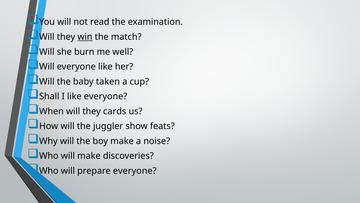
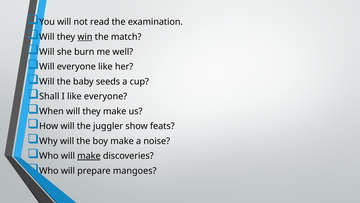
taken: taken -> seeds (108, 81)
they cards: cards -> make (115, 111)
make underline: none -> present (89, 156)
prepare everyone: everyone -> mangoes (135, 170)
